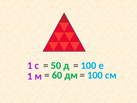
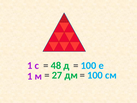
50: 50 -> 48 (56, 65)
60: 60 -> 27 (57, 75)
